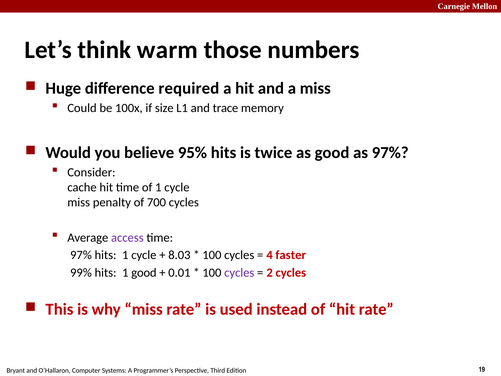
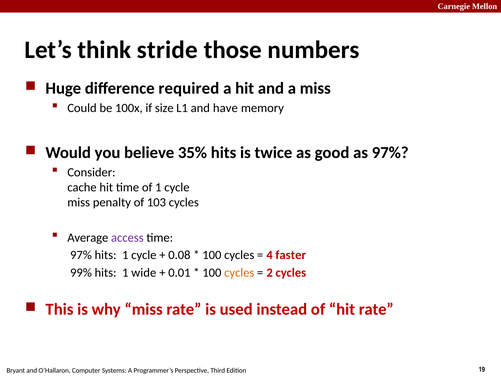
warm: warm -> stride (167, 50)
trace: trace -> have (225, 108)
95%: 95% -> 35% (192, 153)
700: 700 -> 103 (156, 202)
8.03: 8.03 -> 0.08 (179, 255)
1 good: good -> wide (144, 272)
cycles colour: purple -> orange (239, 272)
